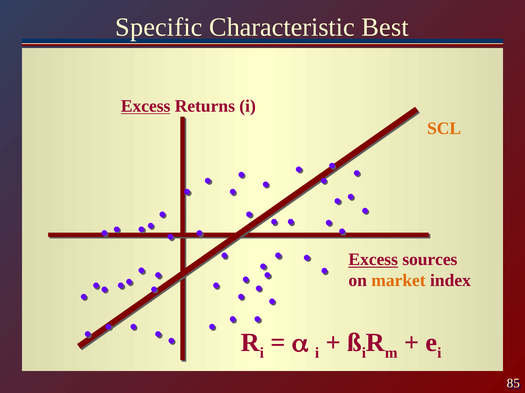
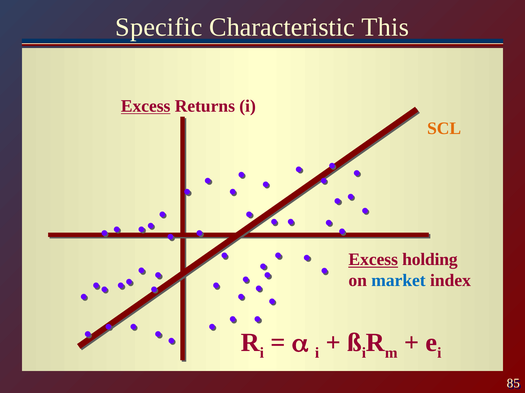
Best: Best -> This (385, 27)
sources: sources -> holding (430, 260)
market colour: orange -> blue (398, 281)
